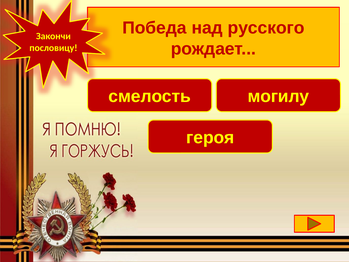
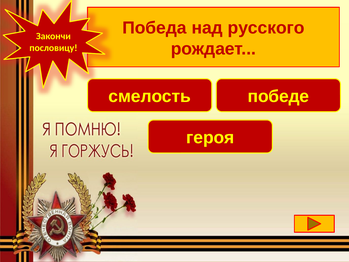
могилу: могилу -> победе (278, 96)
